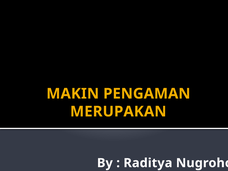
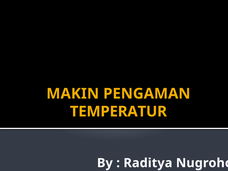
MERUPAKAN: MERUPAKAN -> TEMPERATUR (118, 112)
